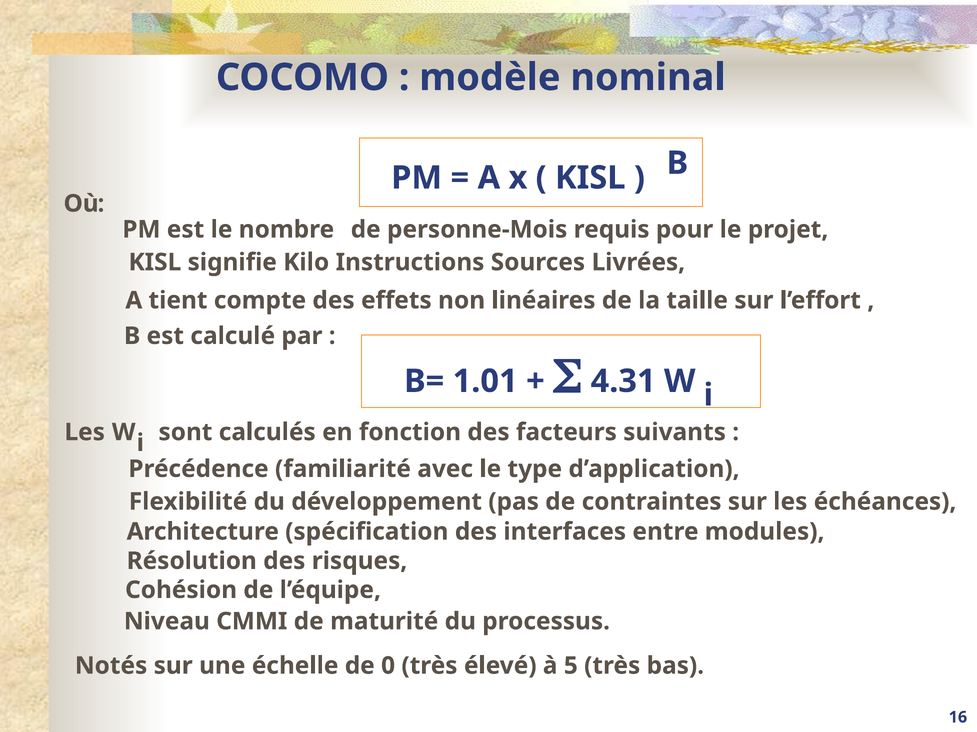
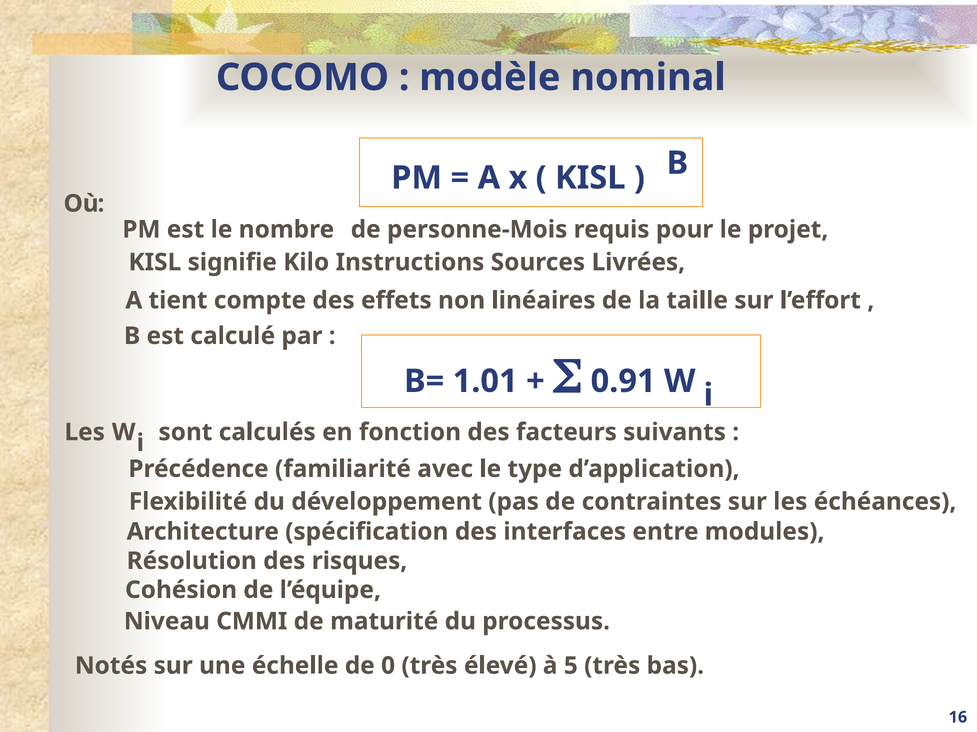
4.31: 4.31 -> 0.91 (623, 382)
